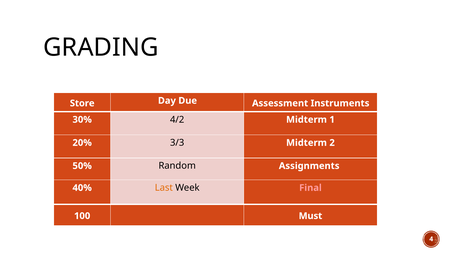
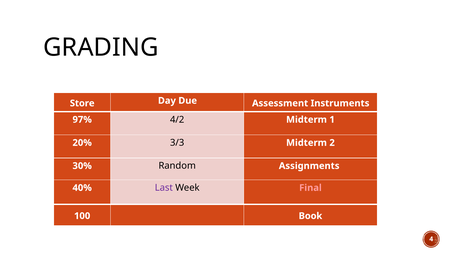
30%: 30% -> 97% (82, 120)
50%: 50% -> 30% (82, 166)
Last colour: orange -> purple (164, 188)
Must: Must -> Book (310, 216)
